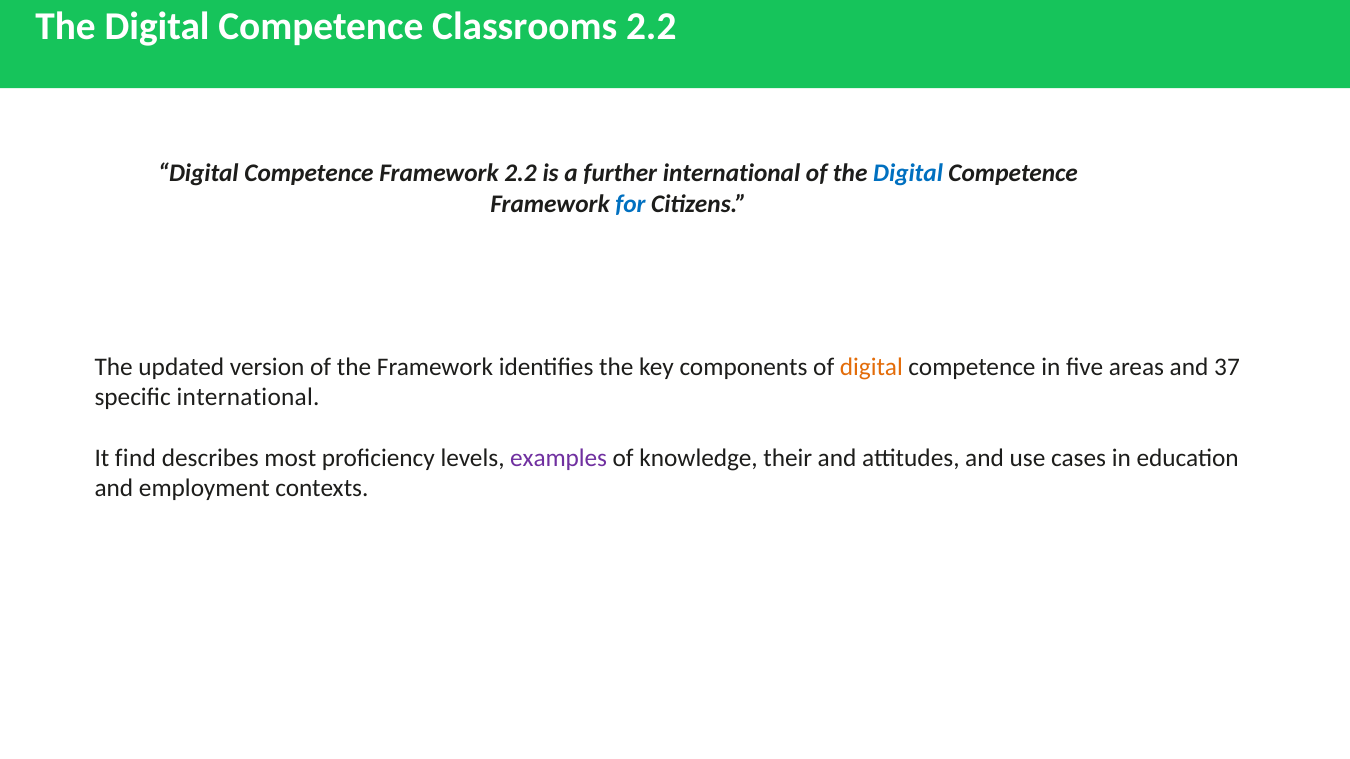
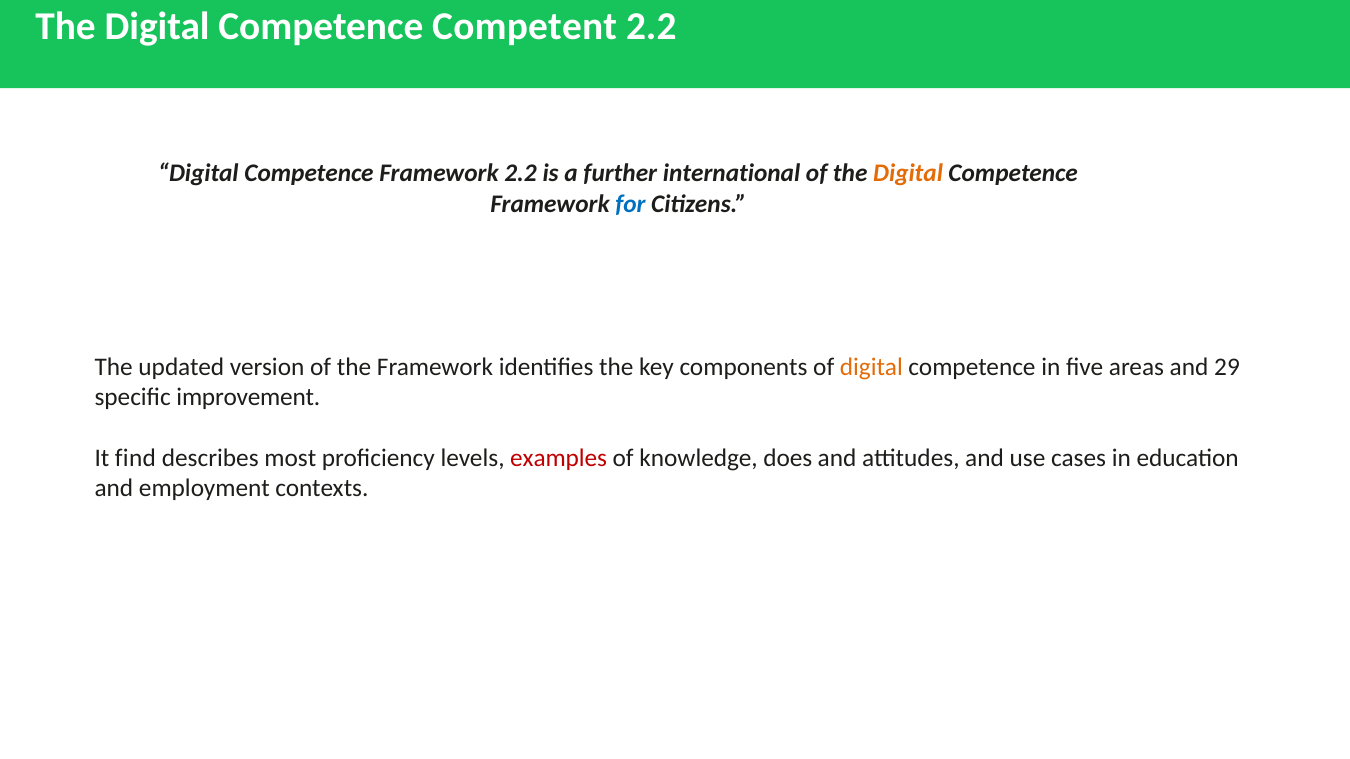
Classrooms: Classrooms -> Competent (525, 26)
Digital colour: blue -> orange (908, 174)
37: 37 -> 29 (1227, 367)
specific international: international -> improvement (248, 398)
examples colour: purple -> red (559, 458)
their: their -> does (788, 458)
